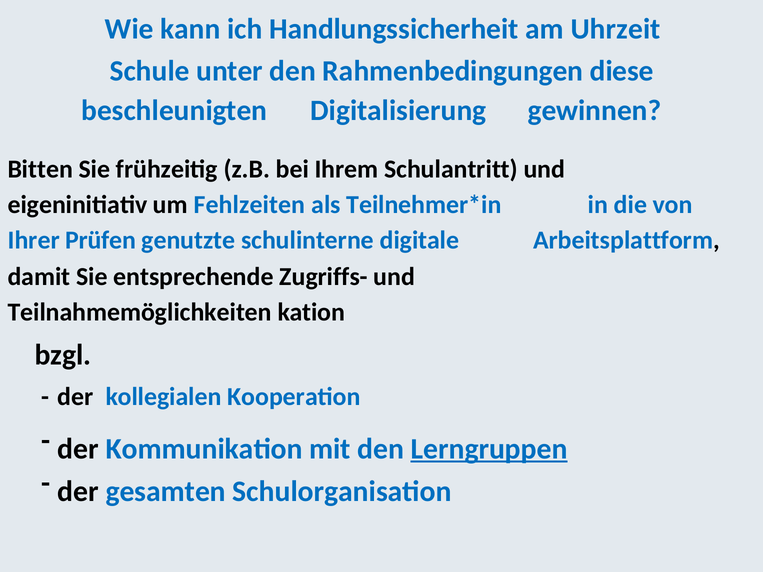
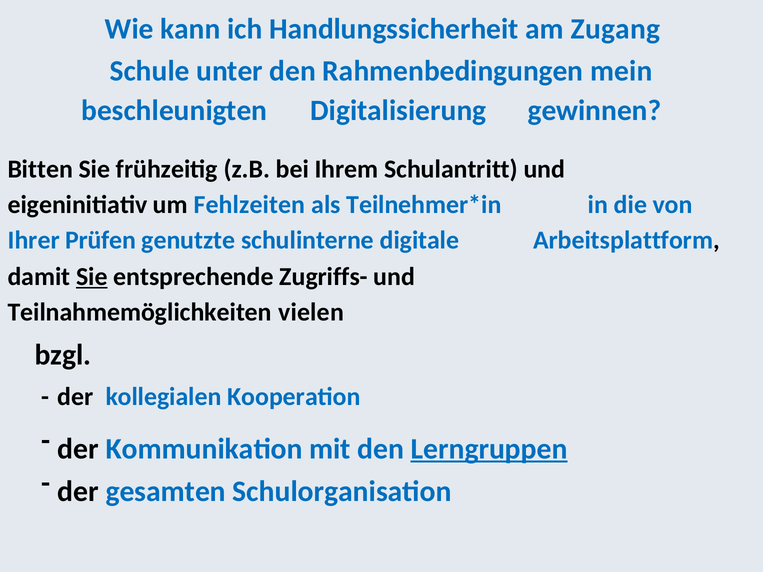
Uhrzeit: Uhrzeit -> Zugang (615, 29)
diese: diese -> mein (621, 71)
Sie underline: none -> present (92, 277)
kation: kation -> vielen (311, 312)
